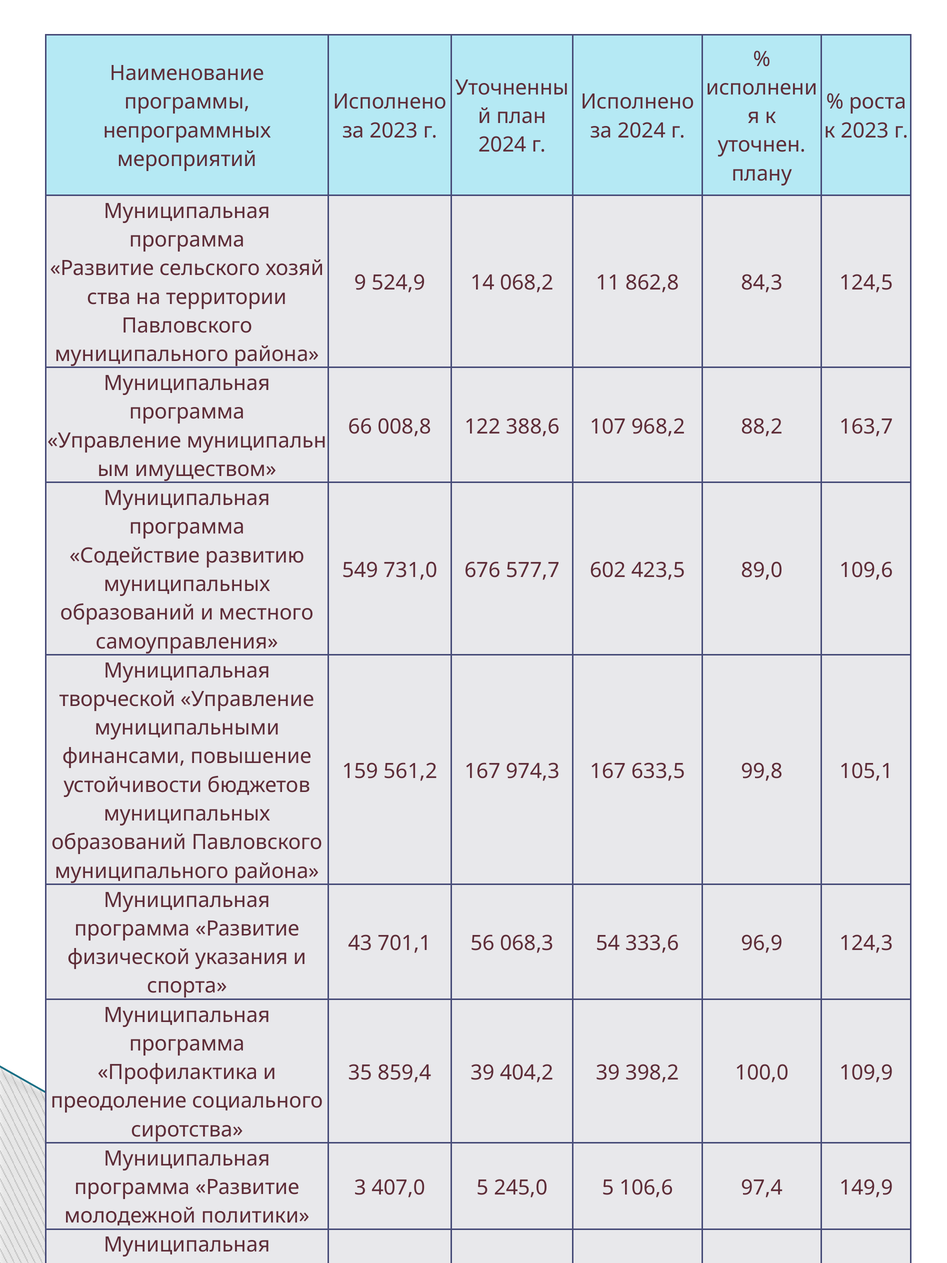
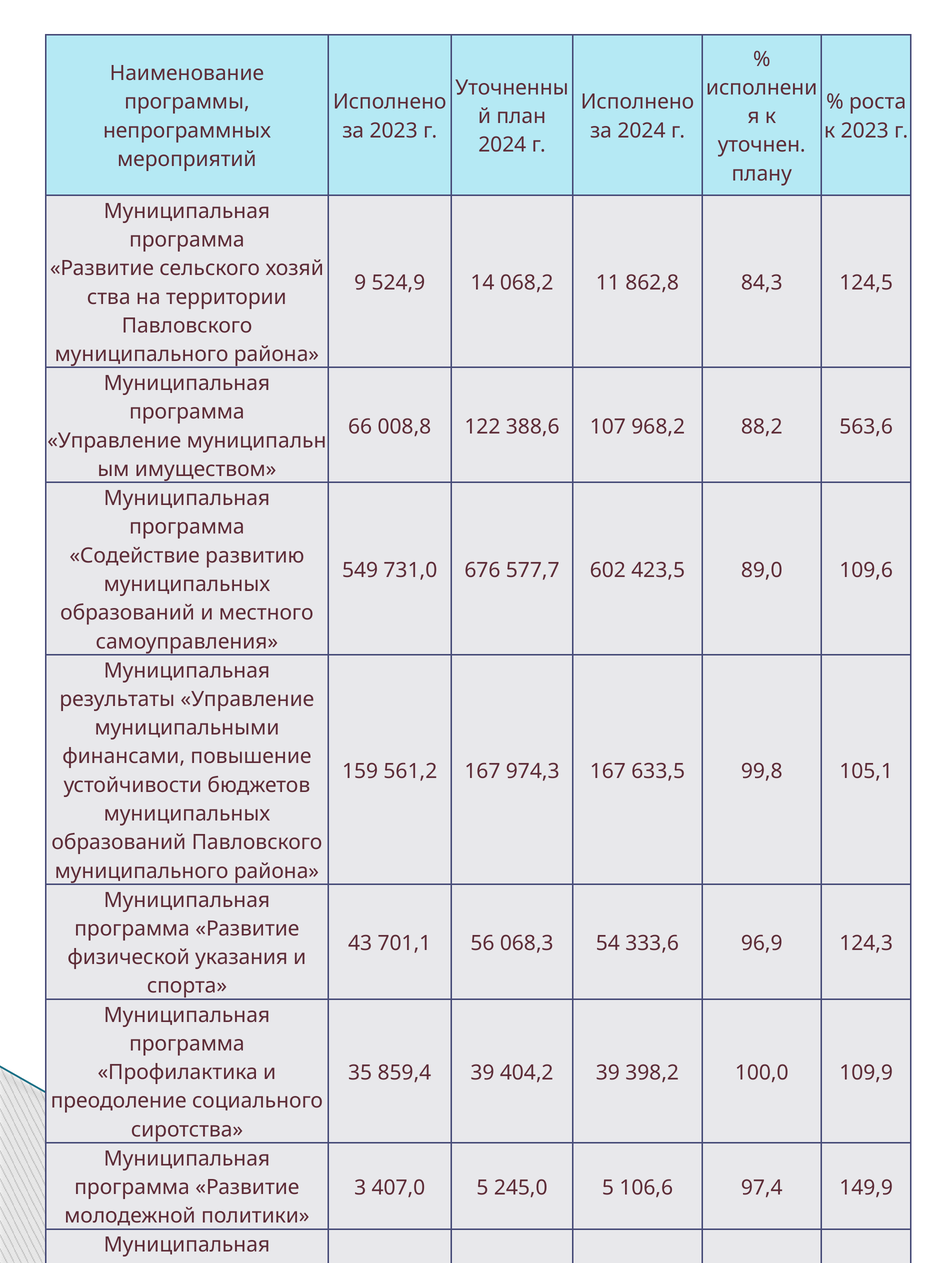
163,7: 163,7 -> 563,6 (866, 427)
творческой: творческой -> результаты (117, 699)
